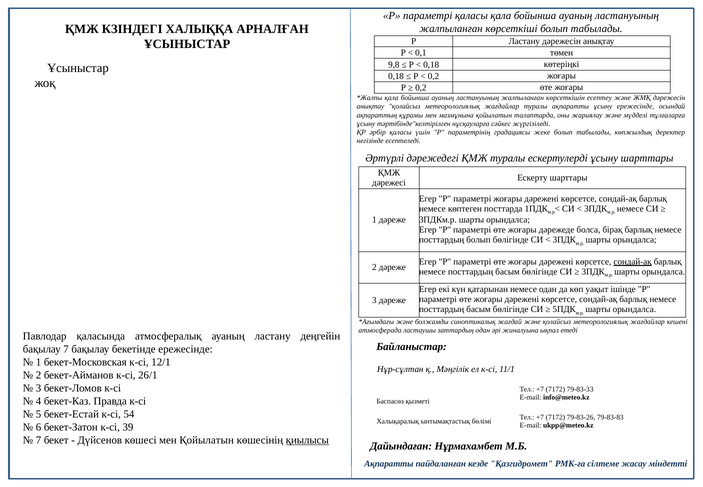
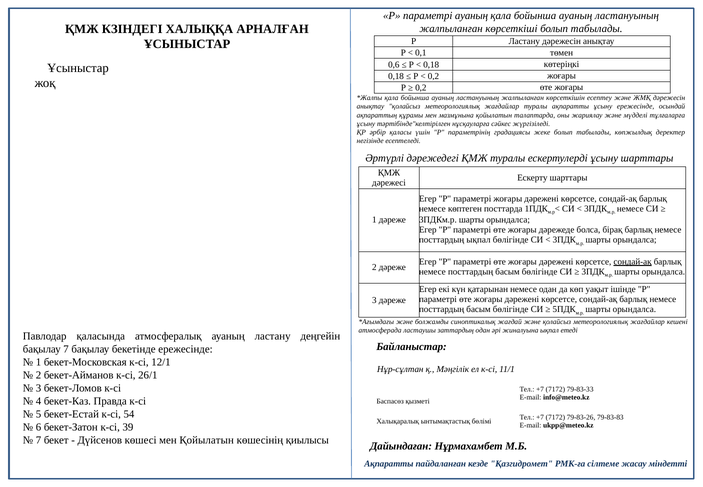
параметрі қаласы: қаласы -> ауаның (472, 15)
9,8: 9,8 -> 0,6 (394, 65)
посттардың болып: болып -> ықпал (478, 240)
қиылысы underline: present -> none (307, 440)
